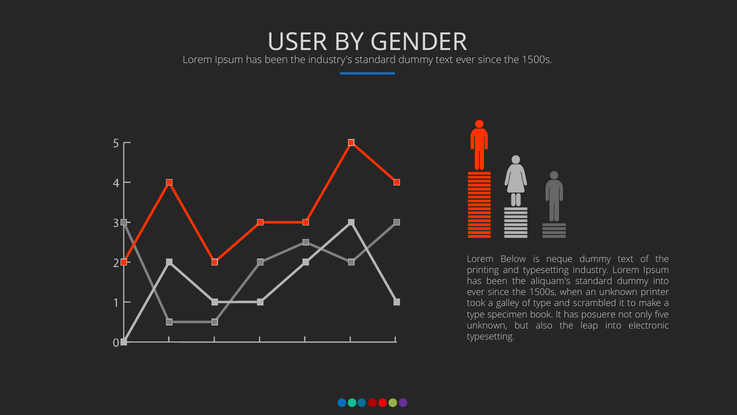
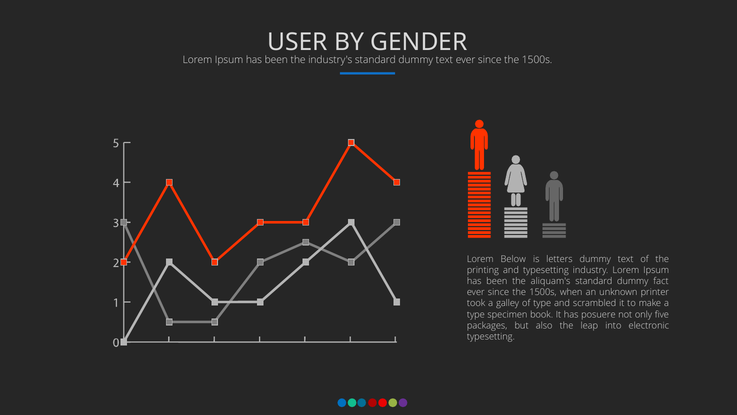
neque: neque -> letters (559, 259)
dummy into: into -> fact (661, 281)
unknown: unknown -> packages (487, 325)
